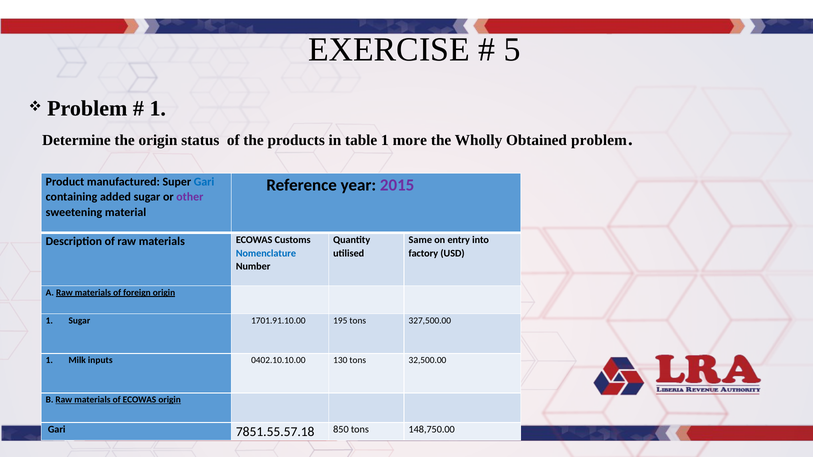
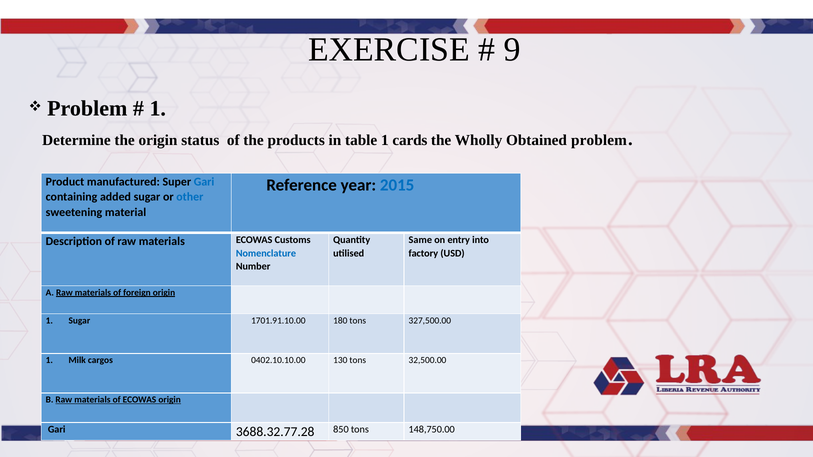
5: 5 -> 9 (512, 50)
more: more -> cards (410, 140)
2015 colour: purple -> blue (397, 185)
other colour: purple -> blue (190, 197)
195: 195 -> 180 (340, 321)
inputs: inputs -> cargos (100, 360)
7851.55.57.18: 7851.55.57.18 -> 3688.32.77.28 (275, 432)
